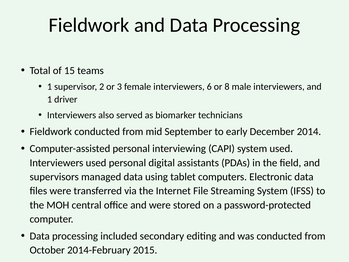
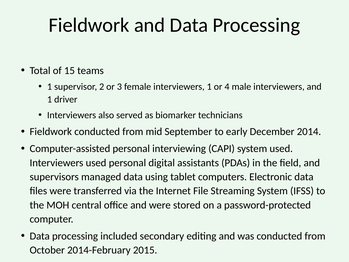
interviewers 6: 6 -> 1 (209, 87)
8: 8 -> 4 (227, 87)
